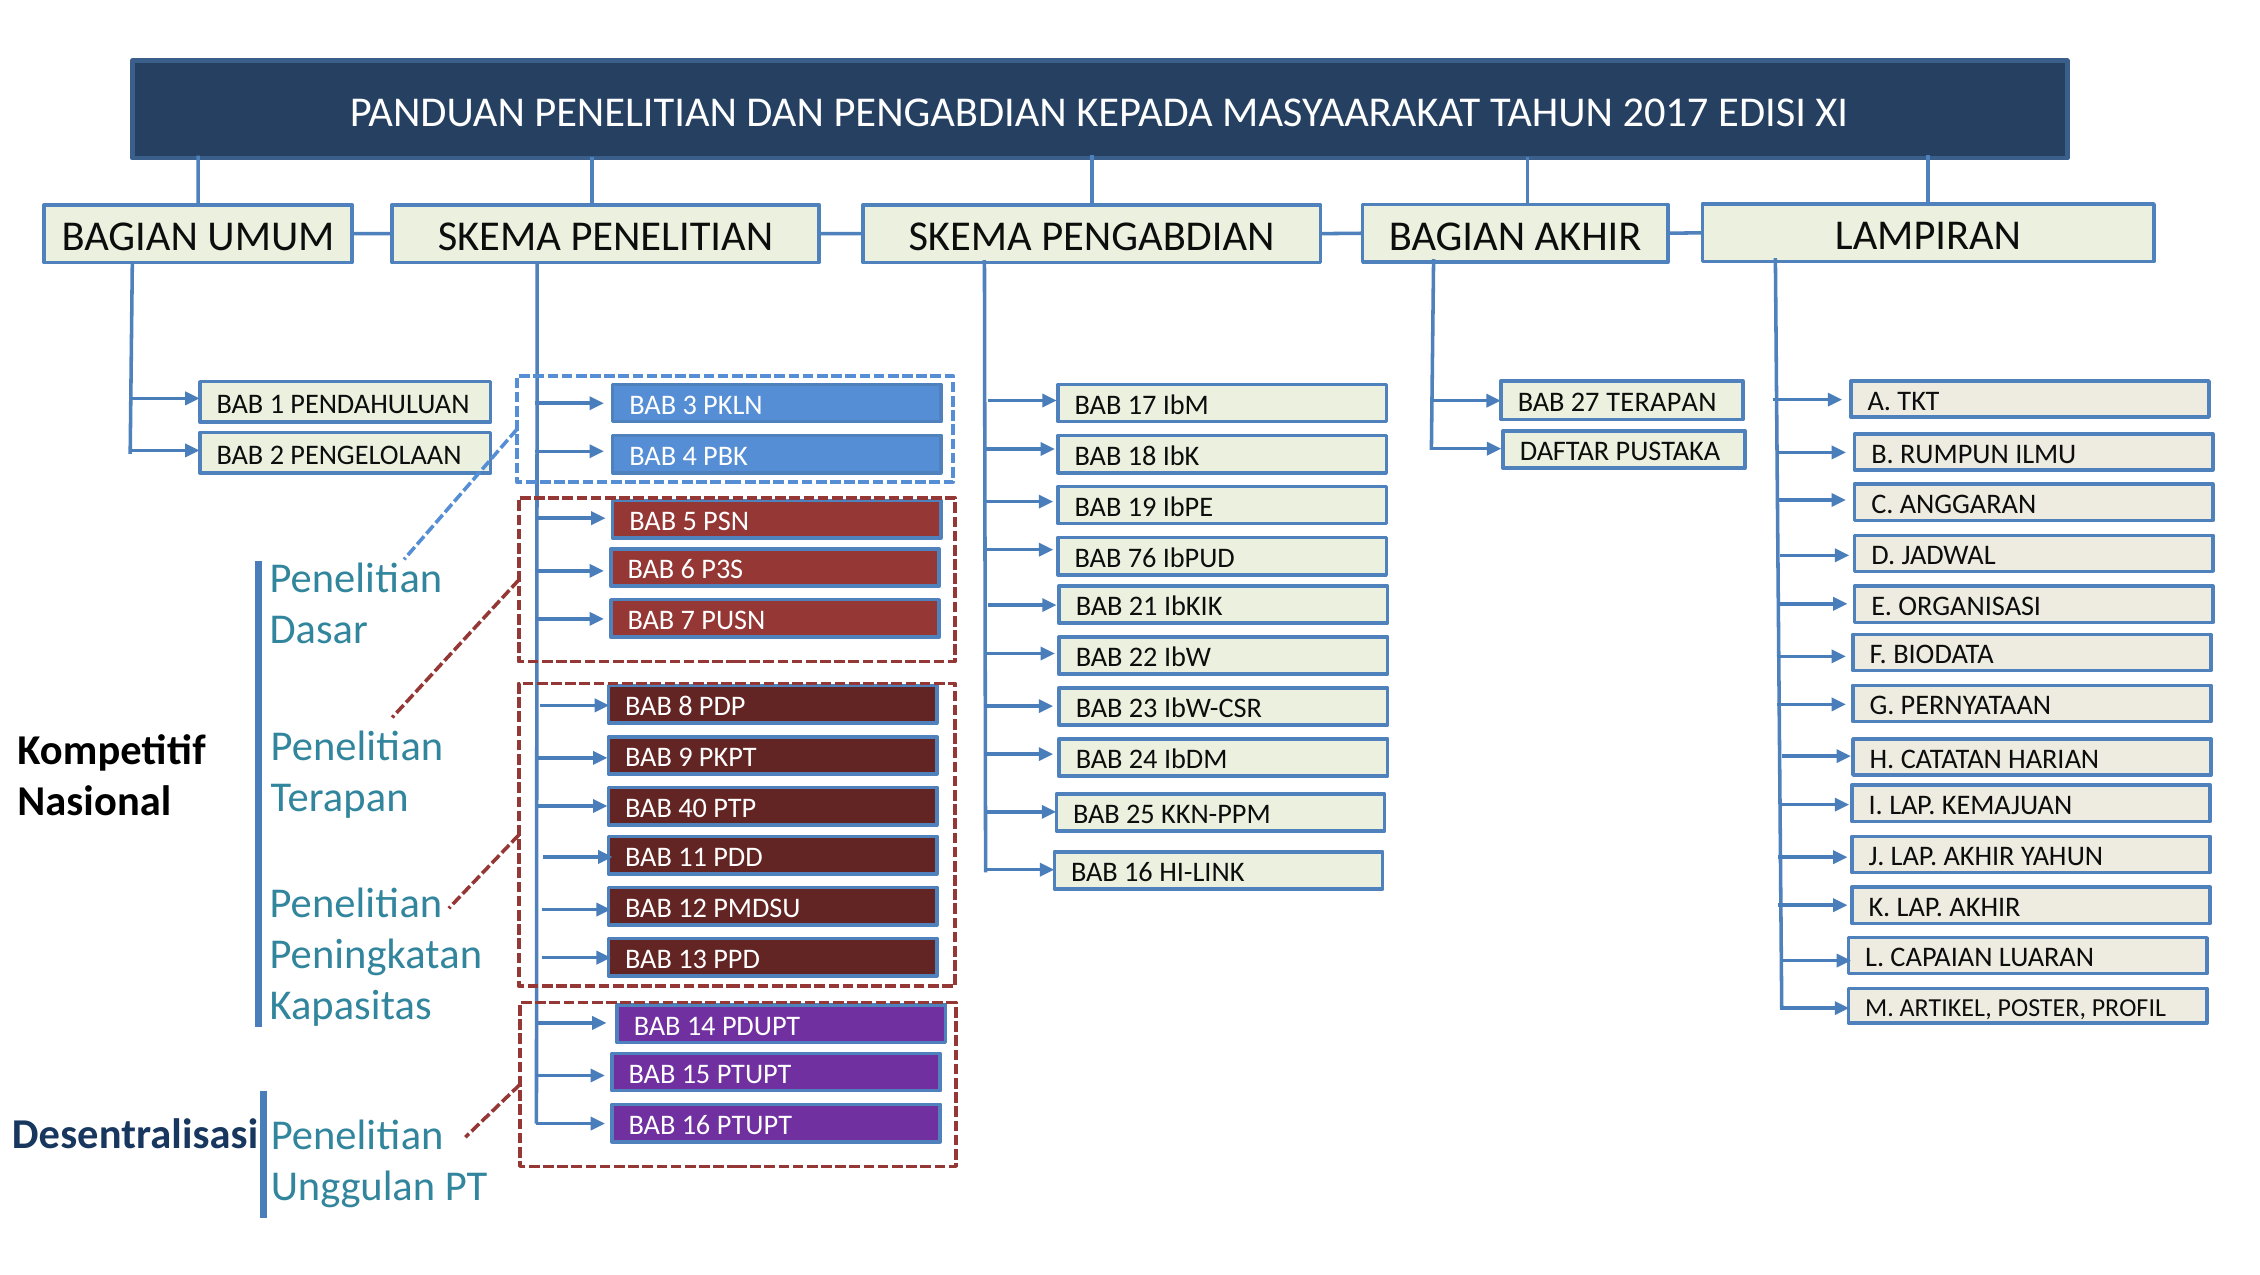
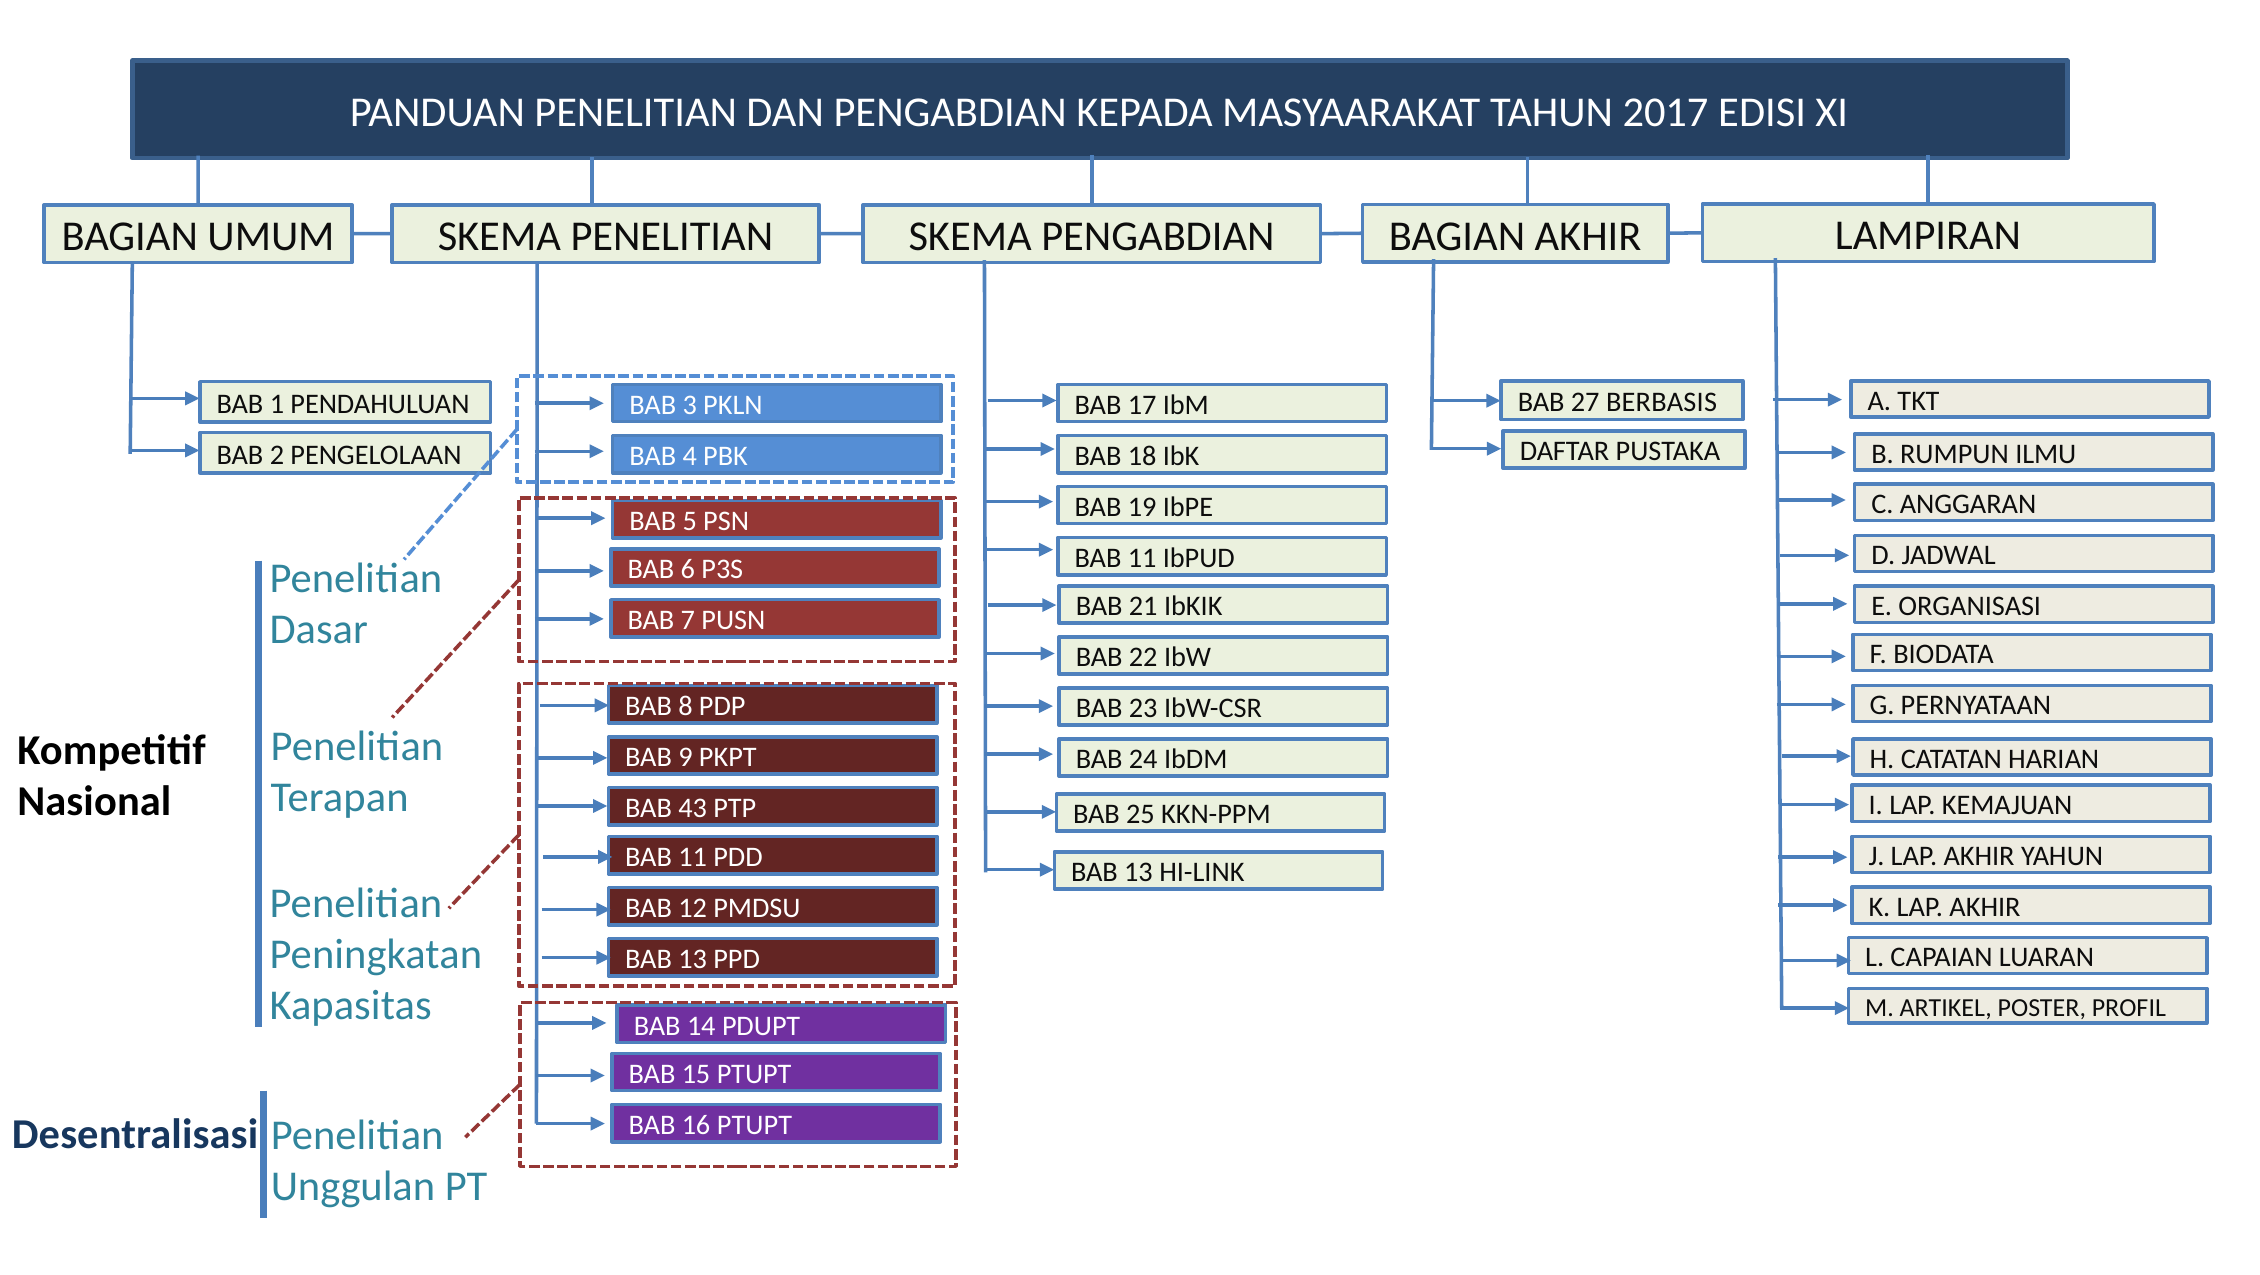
27 TERAPAN: TERAPAN -> BERBASIS (1662, 402)
76: 76 -> 11 (1142, 558)
40: 40 -> 43 (693, 808)
16: 16 -> 13 (1139, 872)
